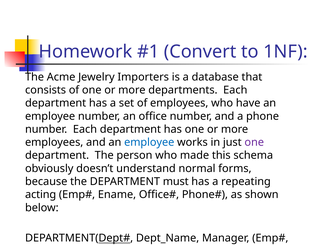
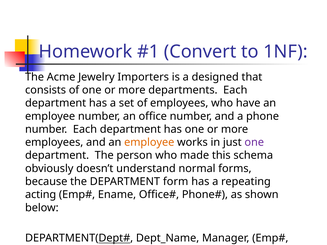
database: database -> designed (215, 77)
employee colour: blue -> orange (149, 142)
must: must -> form (176, 182)
